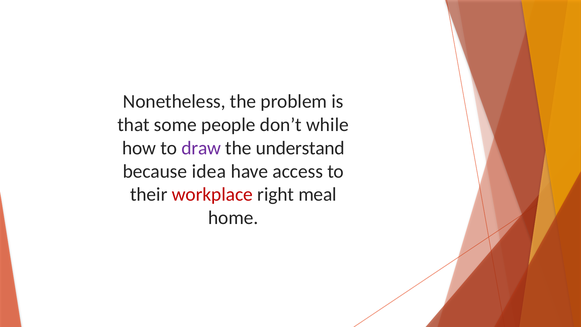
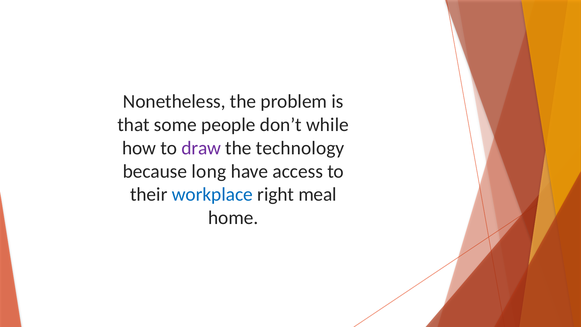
understand: understand -> technology (300, 148)
idea: idea -> long (209, 171)
workplace colour: red -> blue (212, 194)
